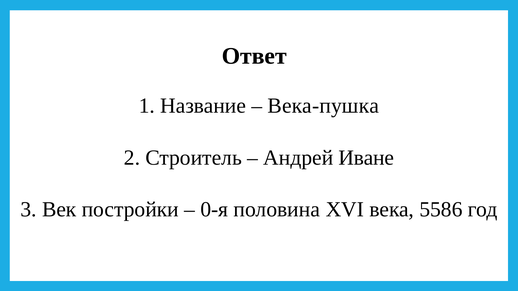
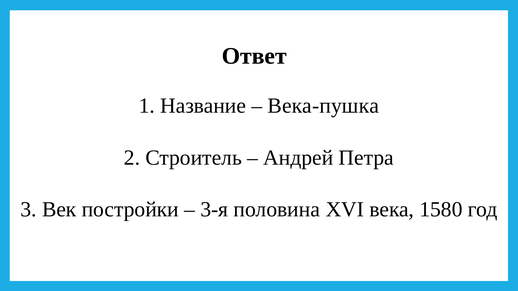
Иване: Иване -> Петра (366, 158)
0-я: 0-я -> 3-я (214, 210)
5586: 5586 -> 1580 (441, 210)
